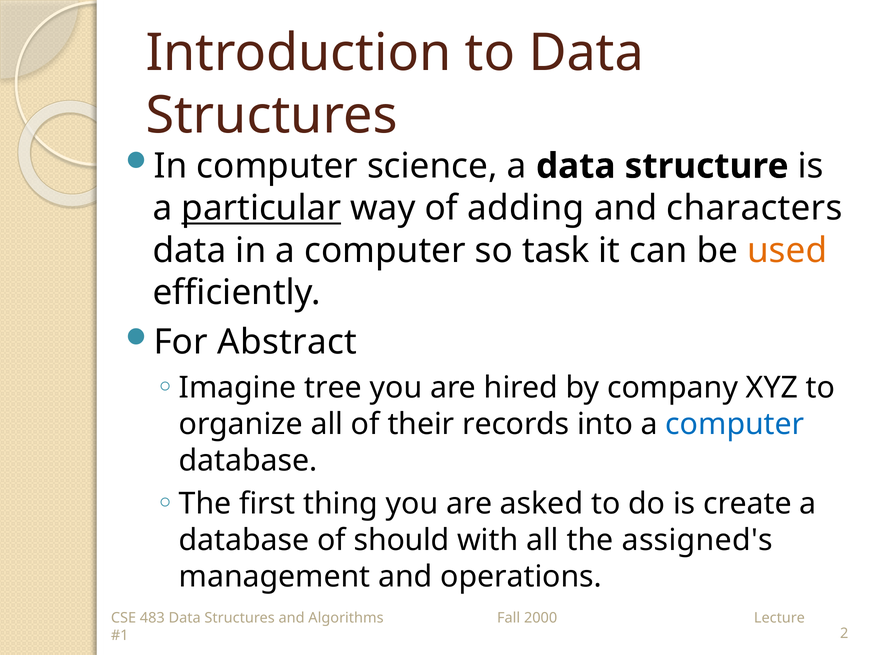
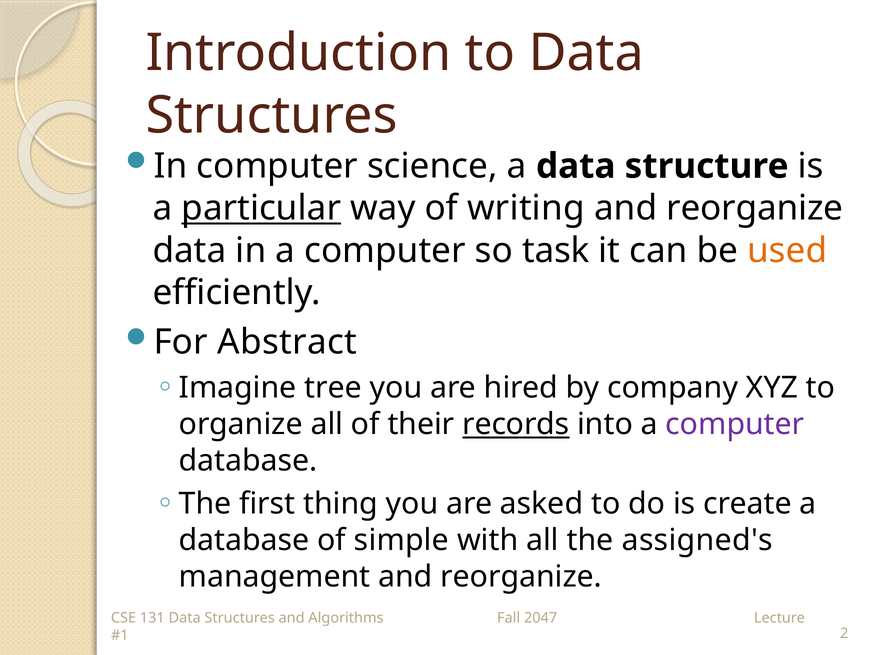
adding: adding -> writing (526, 208)
characters: characters -> reorganize (755, 208)
records underline: none -> present (516, 424)
computer colour: blue -> purple (735, 424)
should: should -> simple (401, 540)
management and operations: operations -> reorganize (521, 576)
483: 483 -> 131 (152, 618)
2000: 2000 -> 2047 (541, 618)
